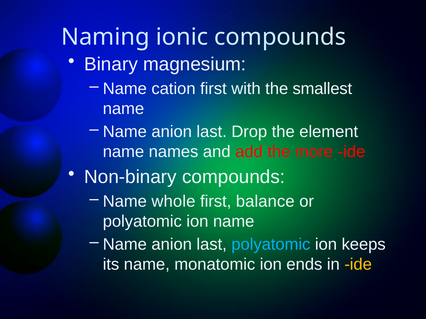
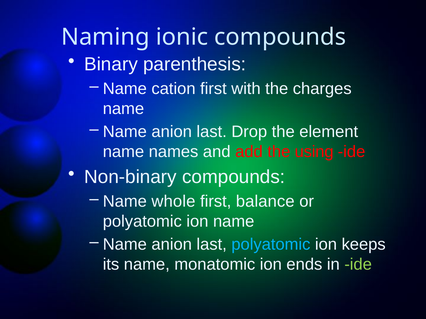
magnesium: magnesium -> parenthesis (195, 65)
smallest: smallest -> charges (322, 89)
more: more -> using (314, 152)
ide colour: yellow -> light green (358, 265)
